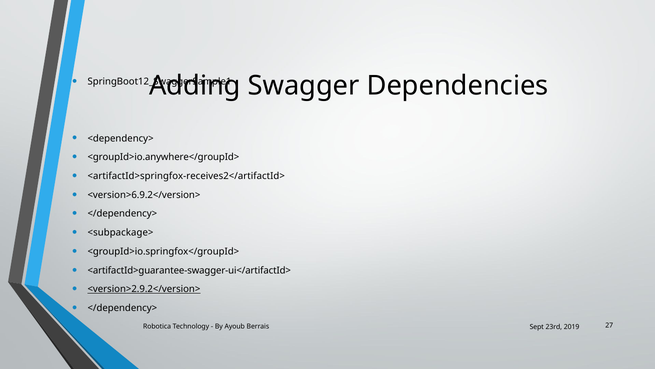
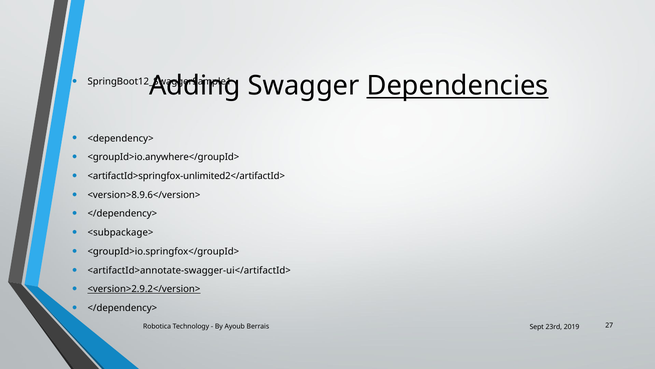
Dependencies underline: none -> present (458, 86)
<artifactId>springfox-receives2</artifactId>: <artifactId>springfox-receives2</artifactId> -> <artifactId>springfox-unlimited2</artifactId> (186, 176)
<version>6.9.2</version>: <version>6.9.2</version> -> <version>8.9.6</version> (144, 195)
<artifactId>guarantee-swagger-ui</artifactId>: <artifactId>guarantee-swagger-ui</artifactId> -> <artifactId>annotate-swagger-ui</artifactId> (189, 270)
